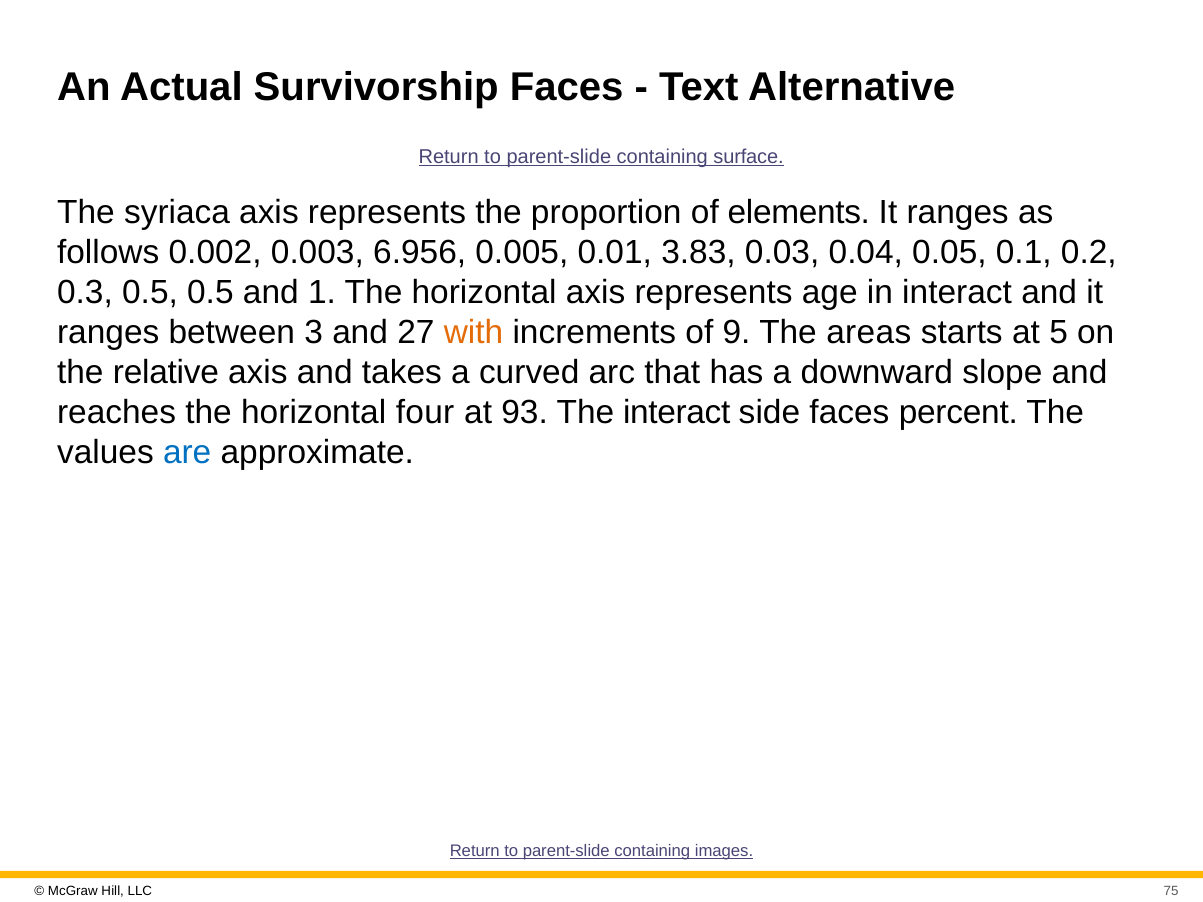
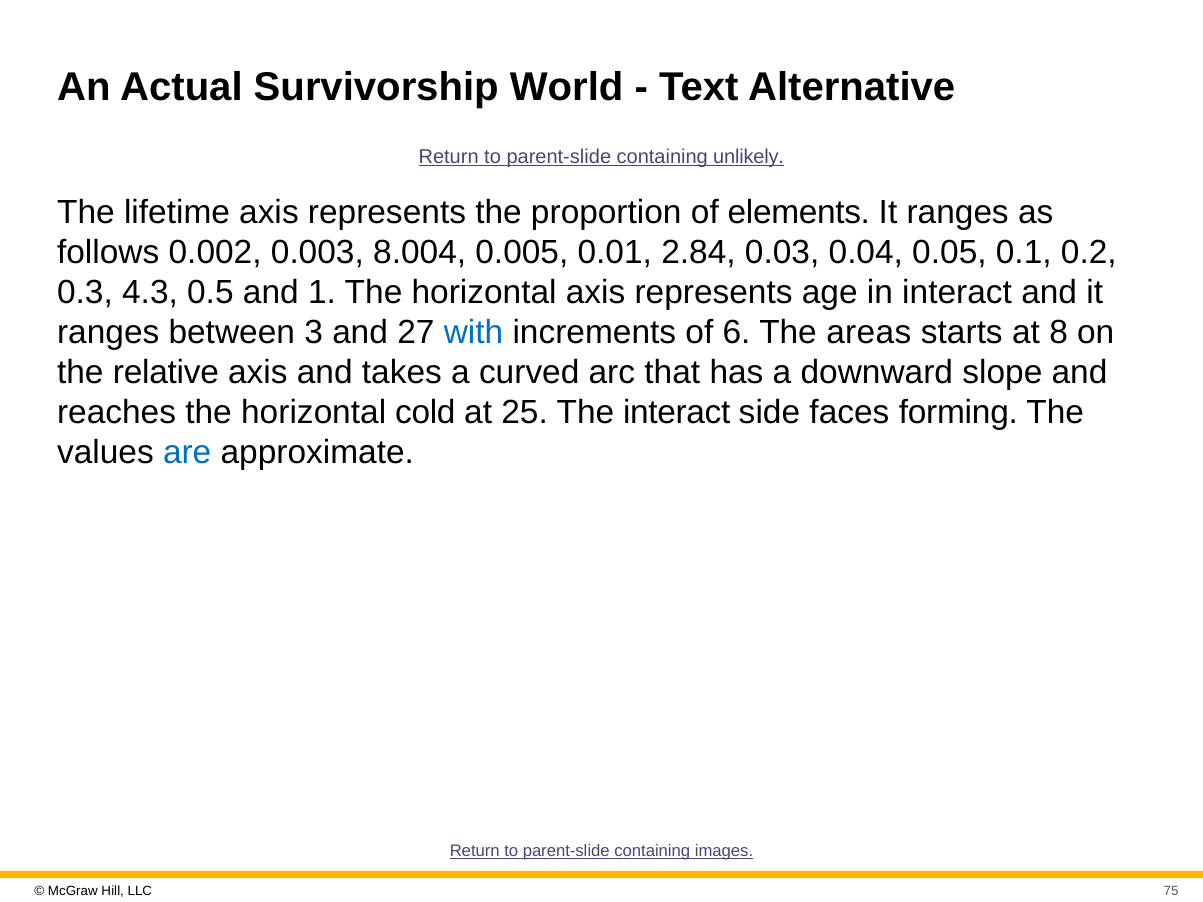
Survivorship Faces: Faces -> World (567, 88)
surface: surface -> unlikely (749, 157)
syriaca: syriaca -> lifetime (177, 212)
6.956: 6.956 -> 8.004 (420, 252)
3.83: 3.83 -> 2.84 (698, 252)
0.3 0.5: 0.5 -> 4.3 (150, 292)
with colour: orange -> blue (474, 333)
9: 9 -> 6 (737, 333)
5: 5 -> 8 (1059, 333)
four: four -> cold (425, 413)
93: 93 -> 25 (525, 413)
percent: percent -> forming (958, 413)
